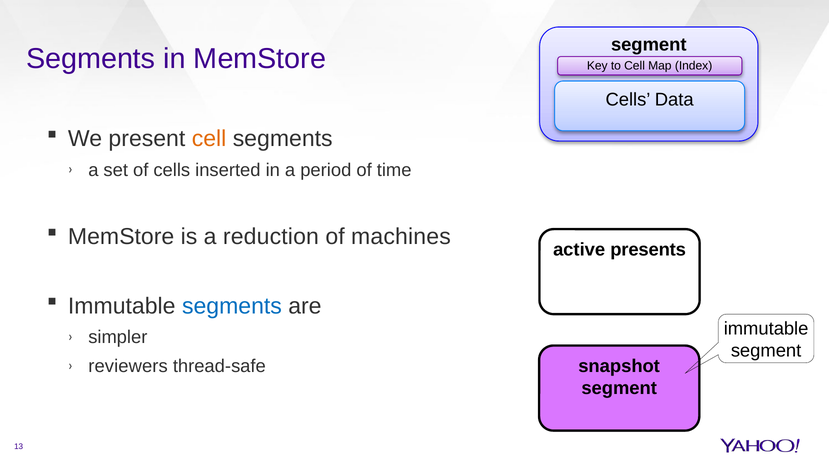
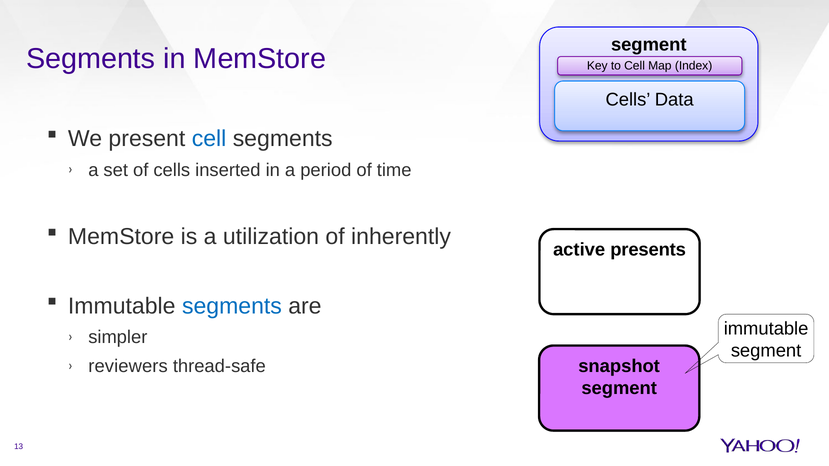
cell colour: orange -> blue (209, 139)
reduction: reduction -> utilization (271, 237)
machines: machines -> inherently (401, 237)
